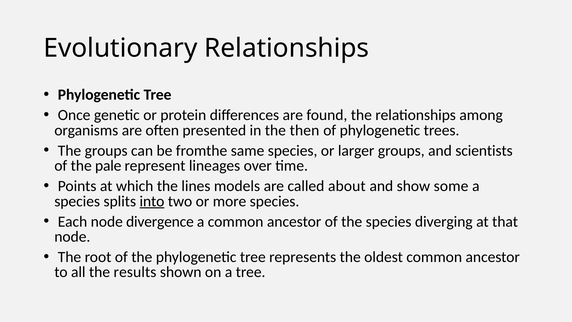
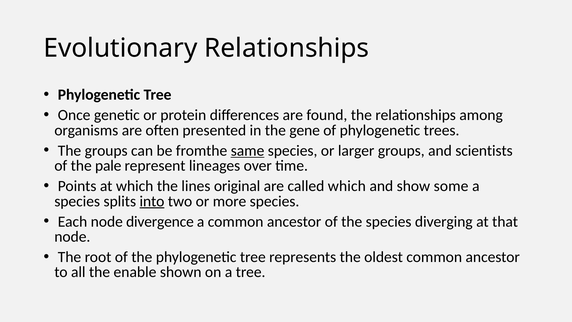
then: then -> gene (305, 130)
same underline: none -> present (248, 151)
models: models -> original (237, 186)
called about: about -> which (347, 186)
results: results -> enable (135, 272)
